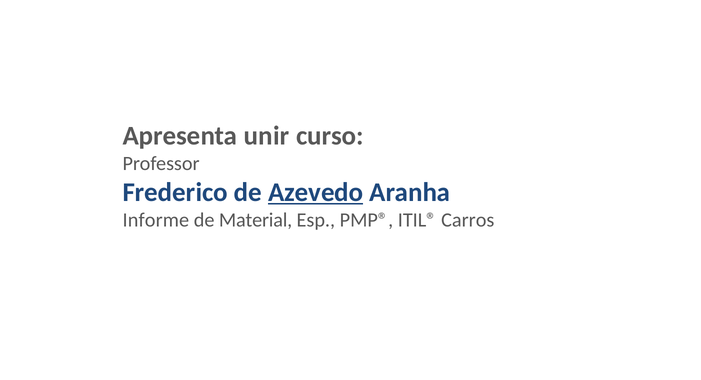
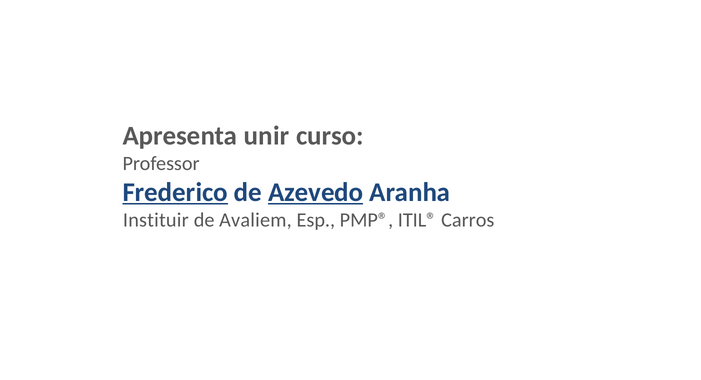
Frederico underline: none -> present (175, 192)
Informe: Informe -> Instituir (156, 220)
Material: Material -> Avaliem (255, 220)
